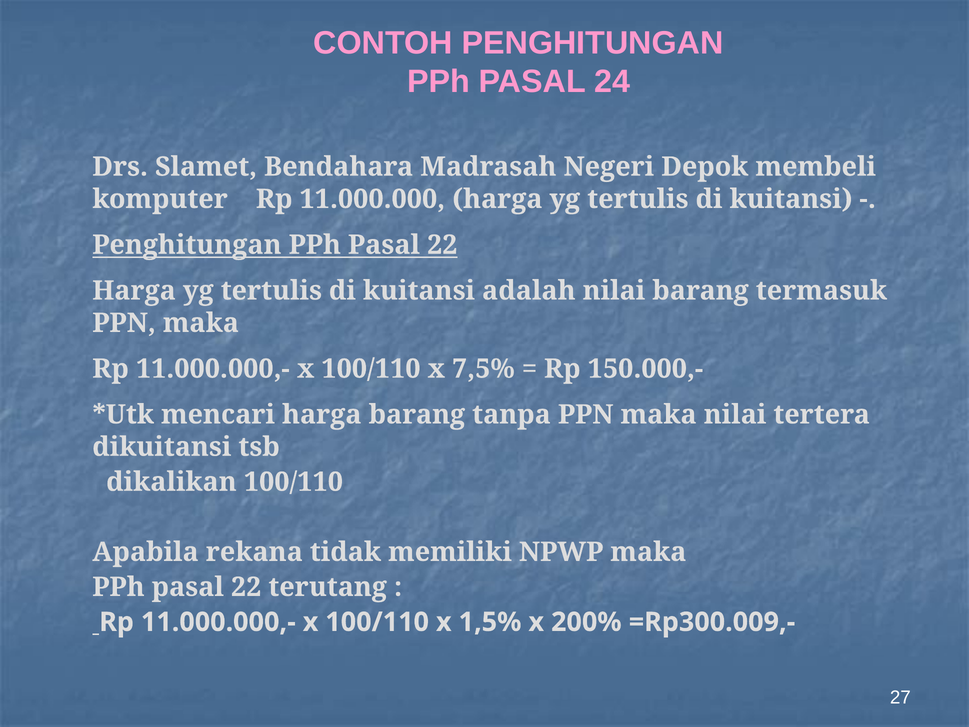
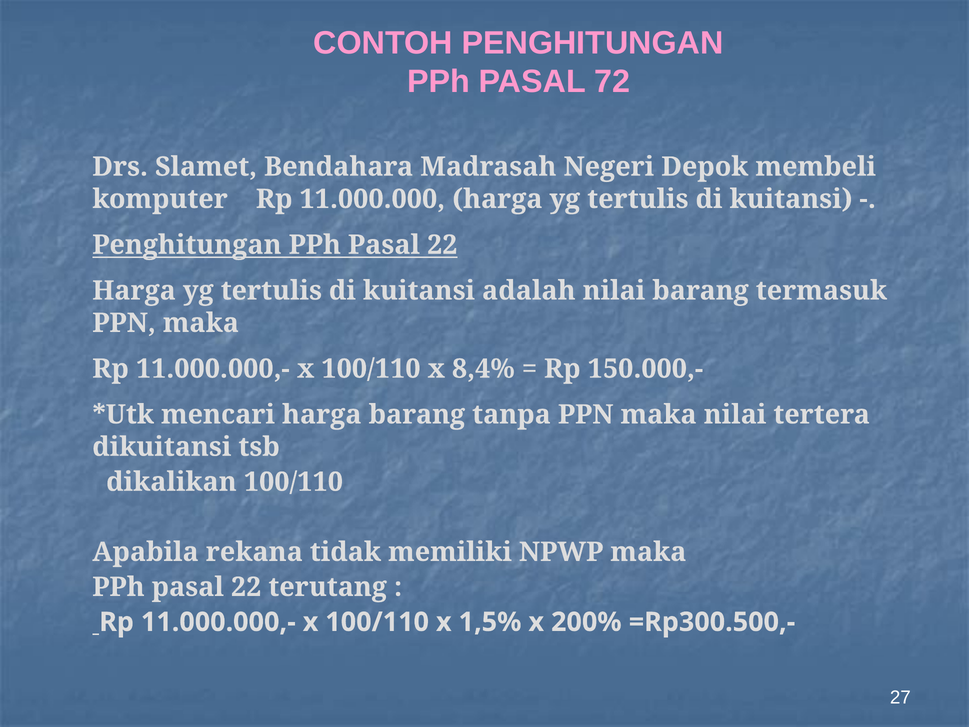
24: 24 -> 72 (612, 82)
7,5%: 7,5% -> 8,4% (483, 369)
=Rp300.009,-: =Rp300.009,- -> =Rp300.500,- (712, 622)
